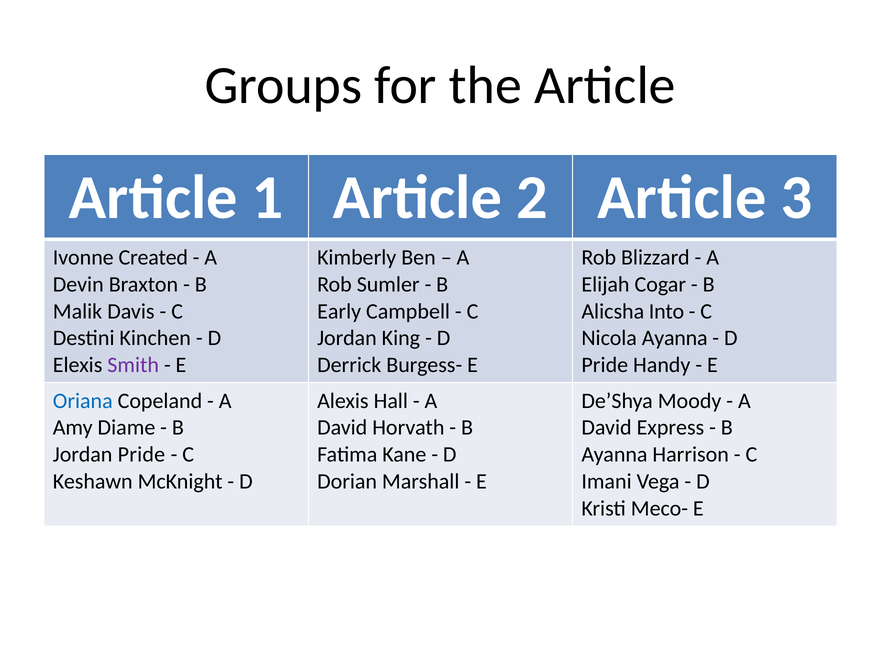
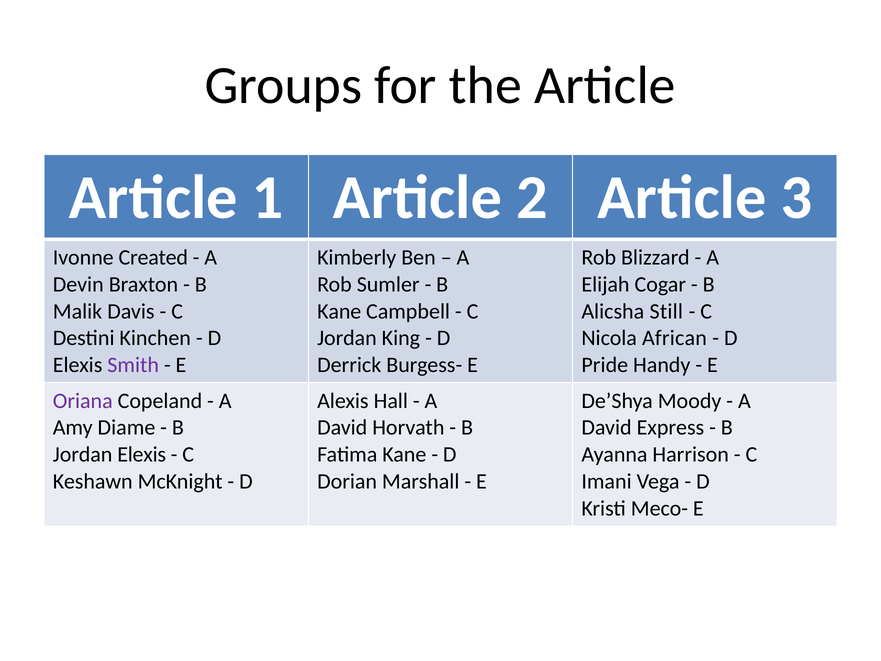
Early: Early -> Kane (339, 311)
Into: Into -> Still (666, 311)
Nicola Ayanna: Ayanna -> African (674, 338)
Oriana colour: blue -> purple (83, 401)
Jordan Pride: Pride -> Elexis (142, 454)
